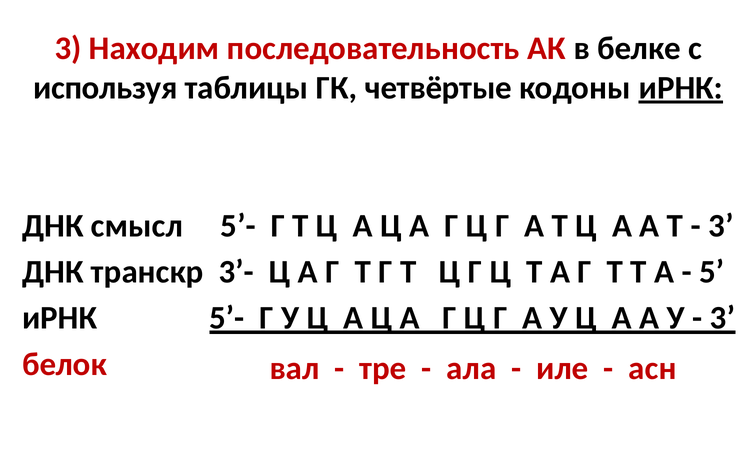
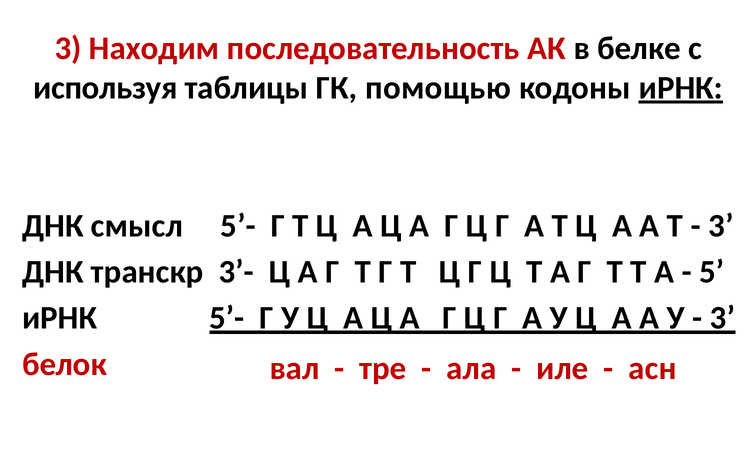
четвёртые: четвёртые -> помощью (438, 88)
